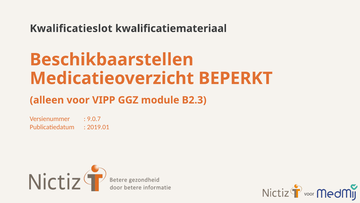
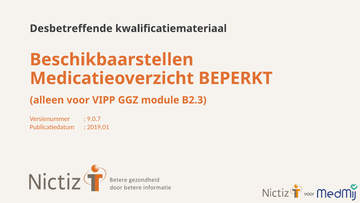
Kwalificatieslot: Kwalificatieslot -> Desbetreffende (71, 28)
